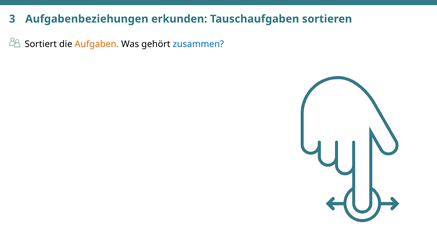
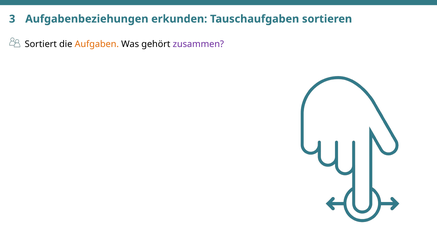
zusammen colour: blue -> purple (198, 44)
